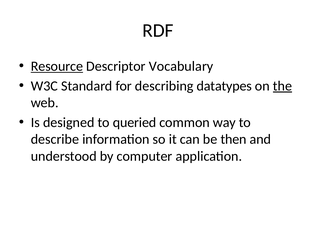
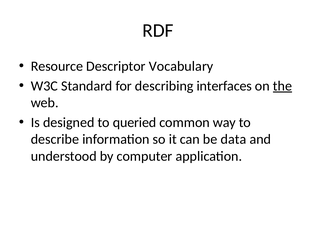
Resource underline: present -> none (57, 66)
datatypes: datatypes -> interfaces (224, 86)
then: then -> data (233, 139)
